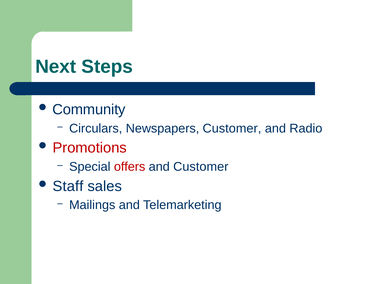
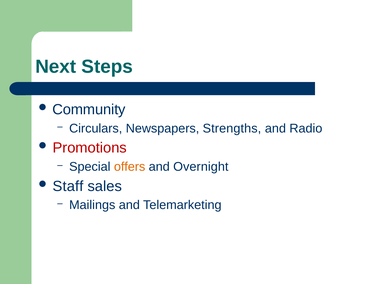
Newspapers Customer: Customer -> Strengths (232, 128)
offers colour: red -> orange (130, 166)
and Customer: Customer -> Overnight (201, 166)
